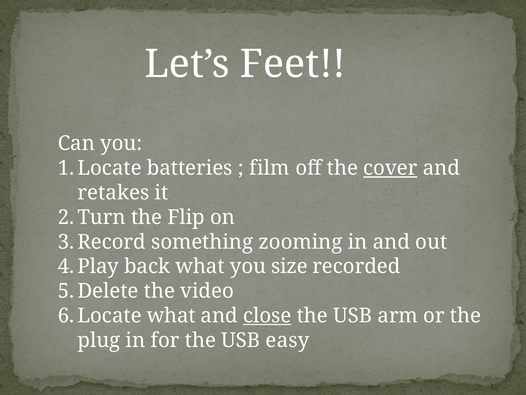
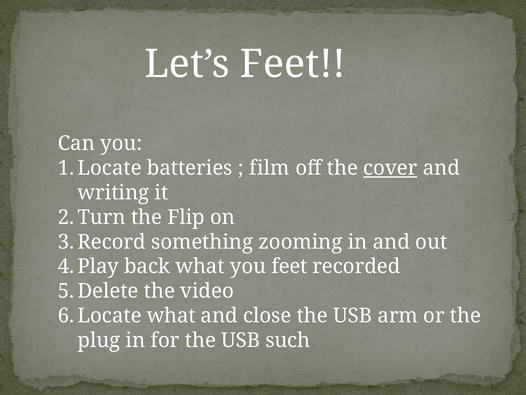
retakes: retakes -> writing (113, 193)
you size: size -> feet (289, 266)
close underline: present -> none (267, 315)
easy: easy -> such (288, 340)
